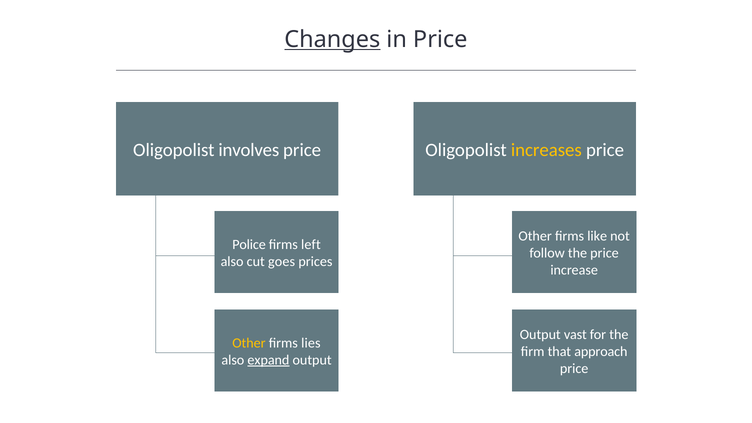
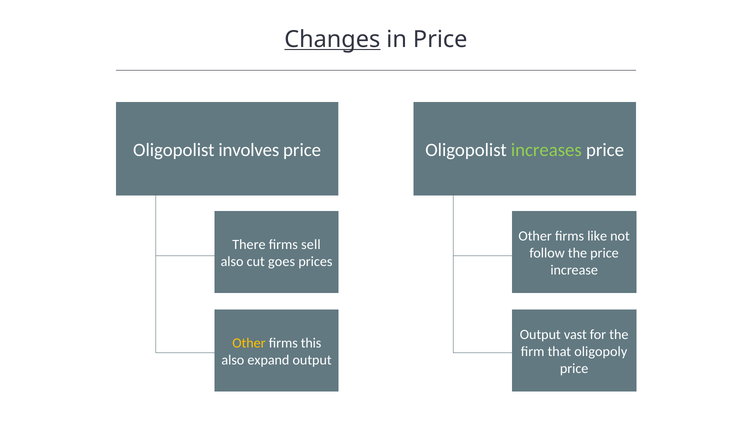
increases colour: yellow -> light green (546, 150)
Police: Police -> There (249, 245)
left: left -> sell (311, 245)
lies: lies -> this (311, 343)
approach: approach -> oligopoly (601, 351)
expand underline: present -> none (268, 360)
